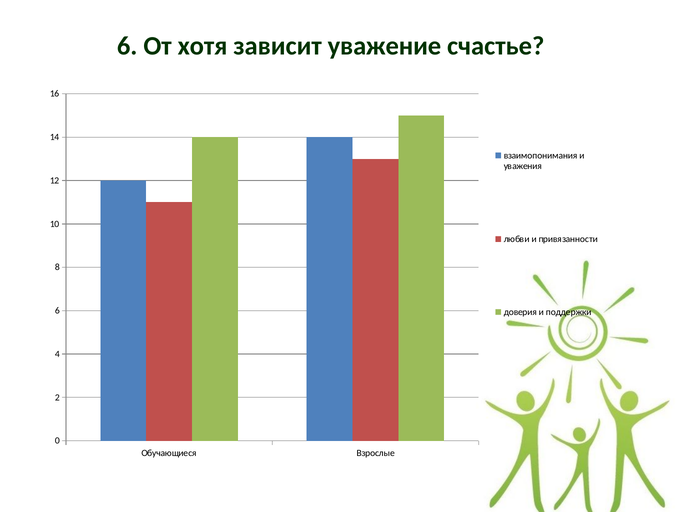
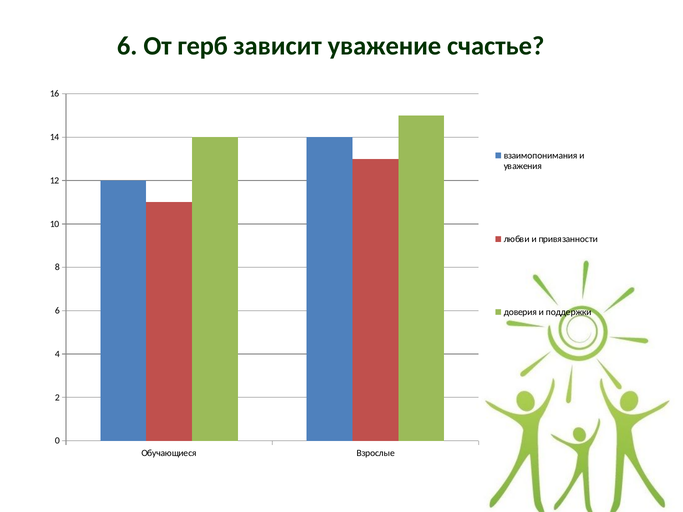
хотя: хотя -> герб (203, 46)
